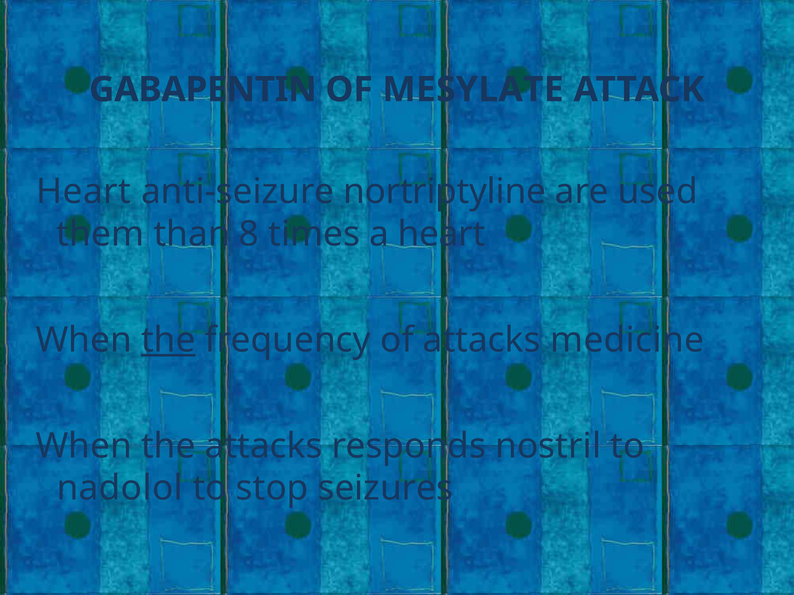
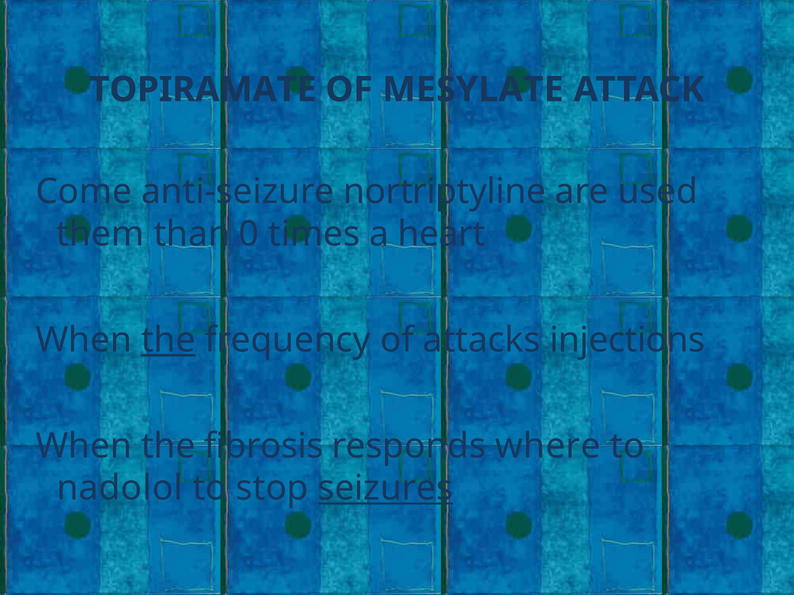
GABAPENTIN: GABAPENTIN -> TOPIRAMATE (203, 90)
Heart: Heart -> Come (84, 192)
8: 8 -> 0 (249, 234)
medicine: medicine -> injections (628, 340)
the attacks: attacks -> fibrosis (264, 446)
nostril: nostril -> where (548, 446)
seizures underline: none -> present (385, 489)
